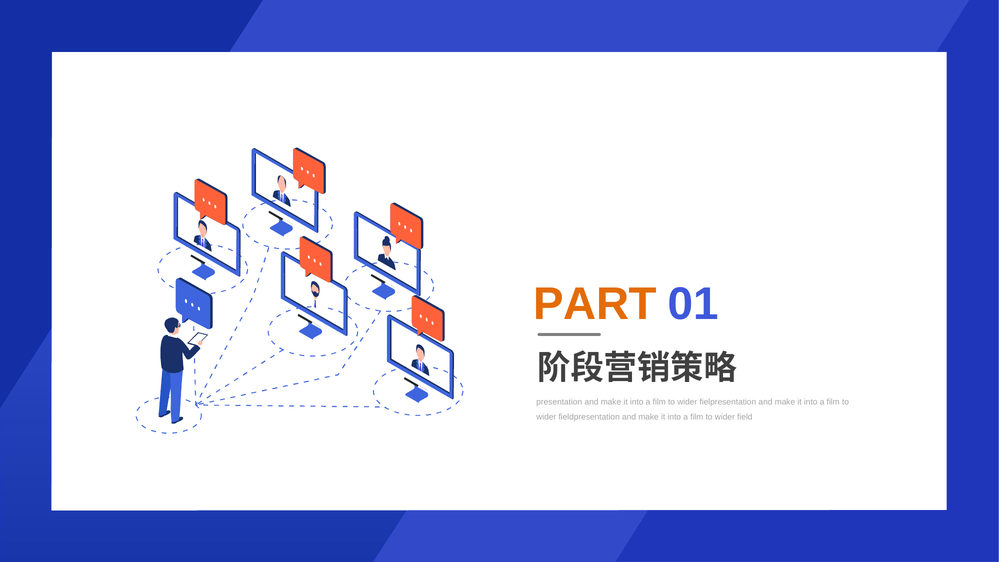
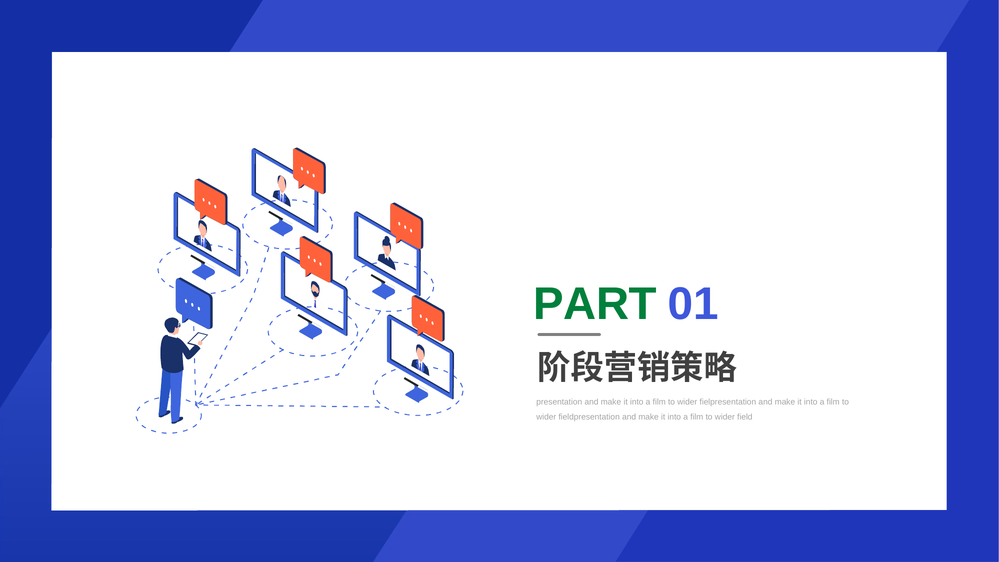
PART colour: orange -> green (595, 304)
